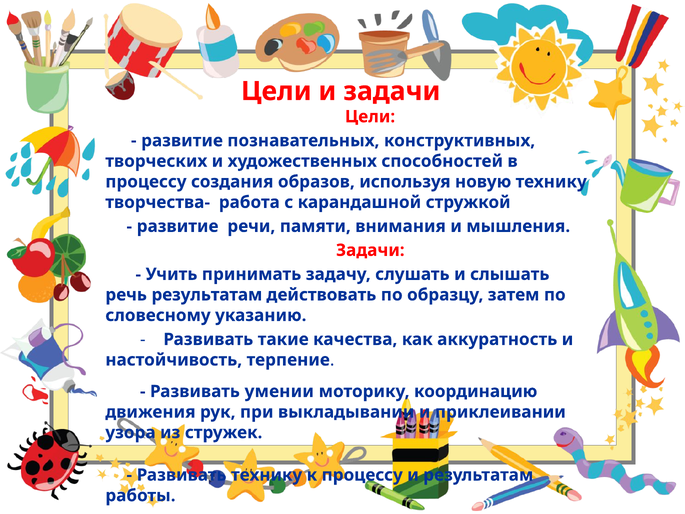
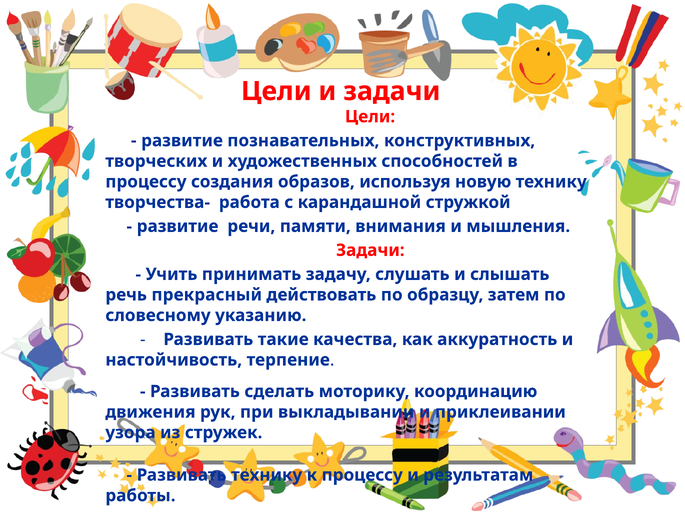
речь результатам: результатам -> прекрасный (207, 295)
умении: умении -> сделать (279, 391)
